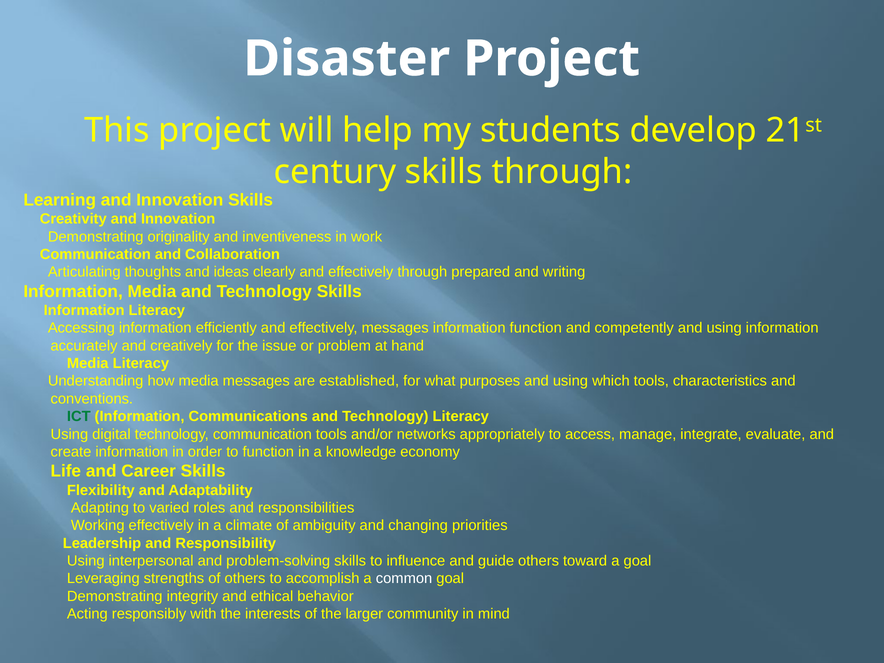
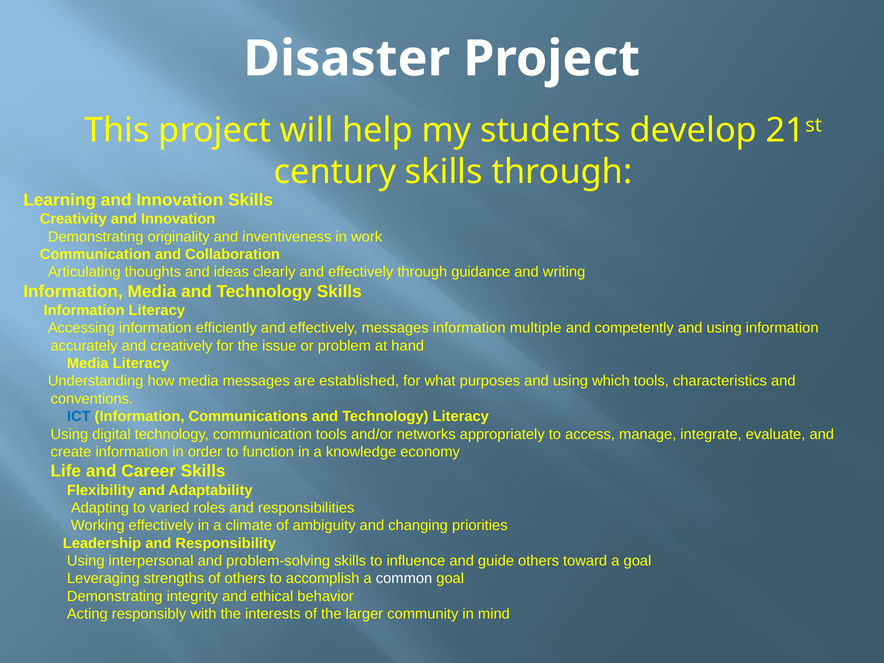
prepared: prepared -> guidance (481, 272)
information function: function -> multiple (536, 328)
ICT colour: green -> blue (79, 416)
